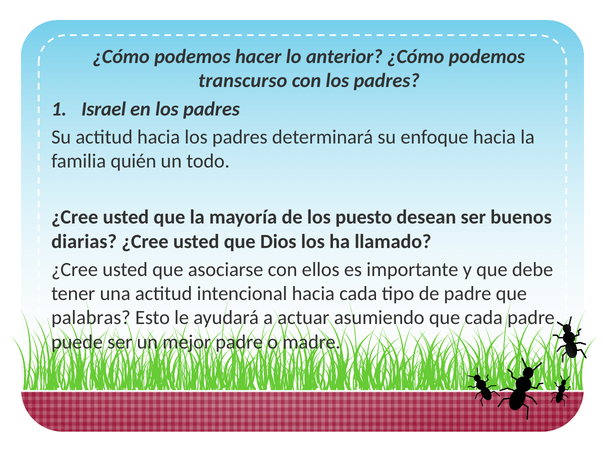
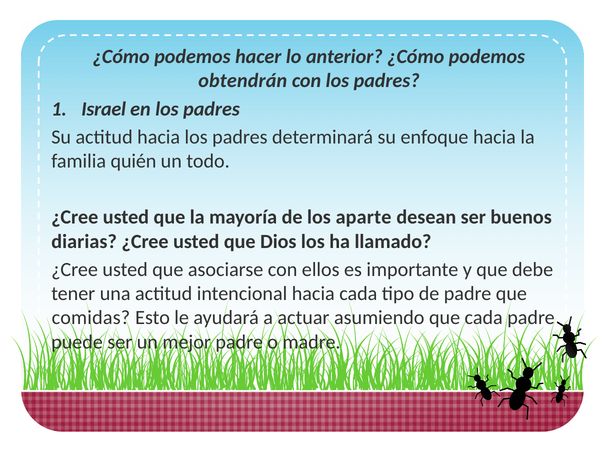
transcurso: transcurso -> obtendrán (243, 81)
puesto: puesto -> aparte (364, 217)
palabras: palabras -> comidas (91, 318)
